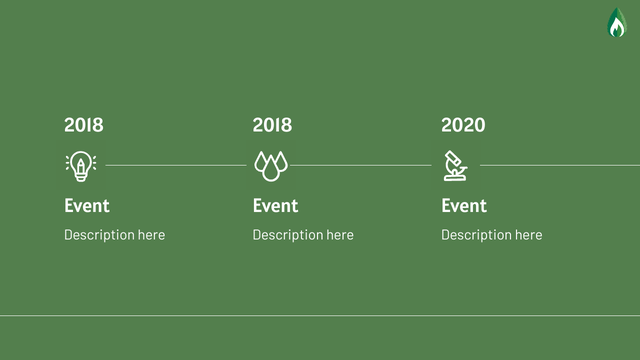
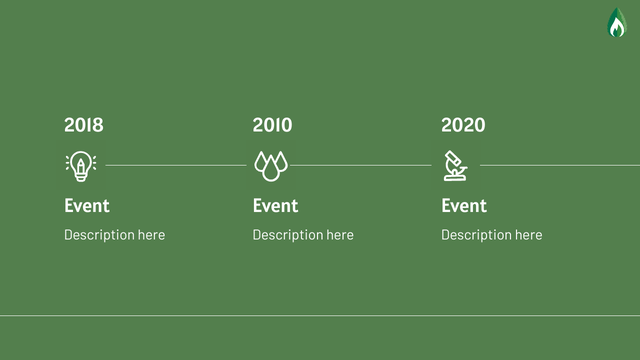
2018 2018: 2018 -> 2010 (272, 125)
